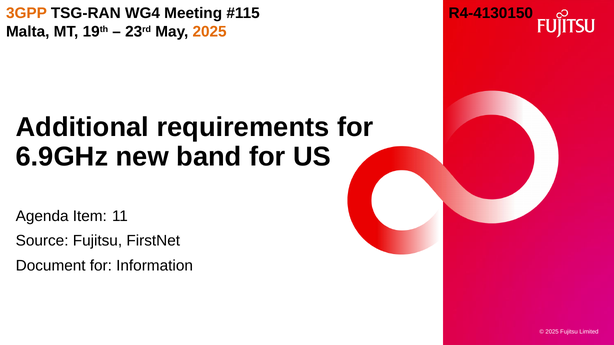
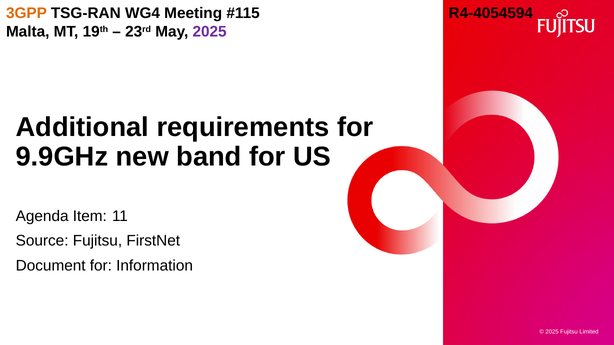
R4-4130150: R4-4130150 -> R4-4054594 (491, 13)
2025 colour: orange -> purple (210, 32)
6.9GHz: 6.9GHz -> 9.9GHz (62, 157)
